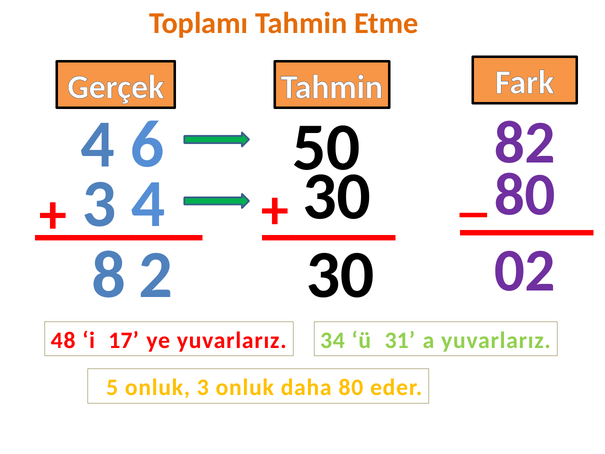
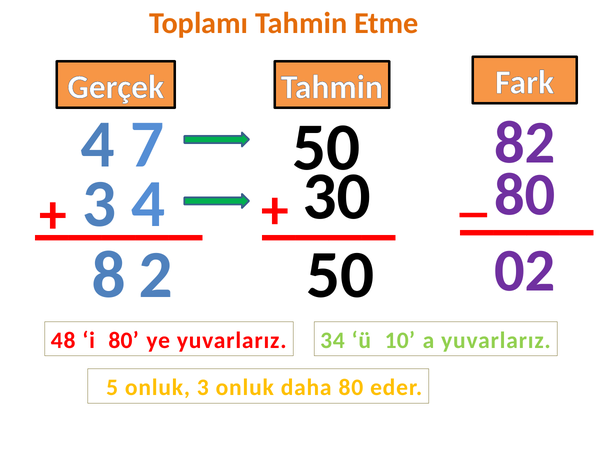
6: 6 -> 7 (147, 145)
2 30: 30 -> 50 (340, 275)
i 17: 17 -> 80 (124, 340)
31: 31 -> 10 (400, 340)
